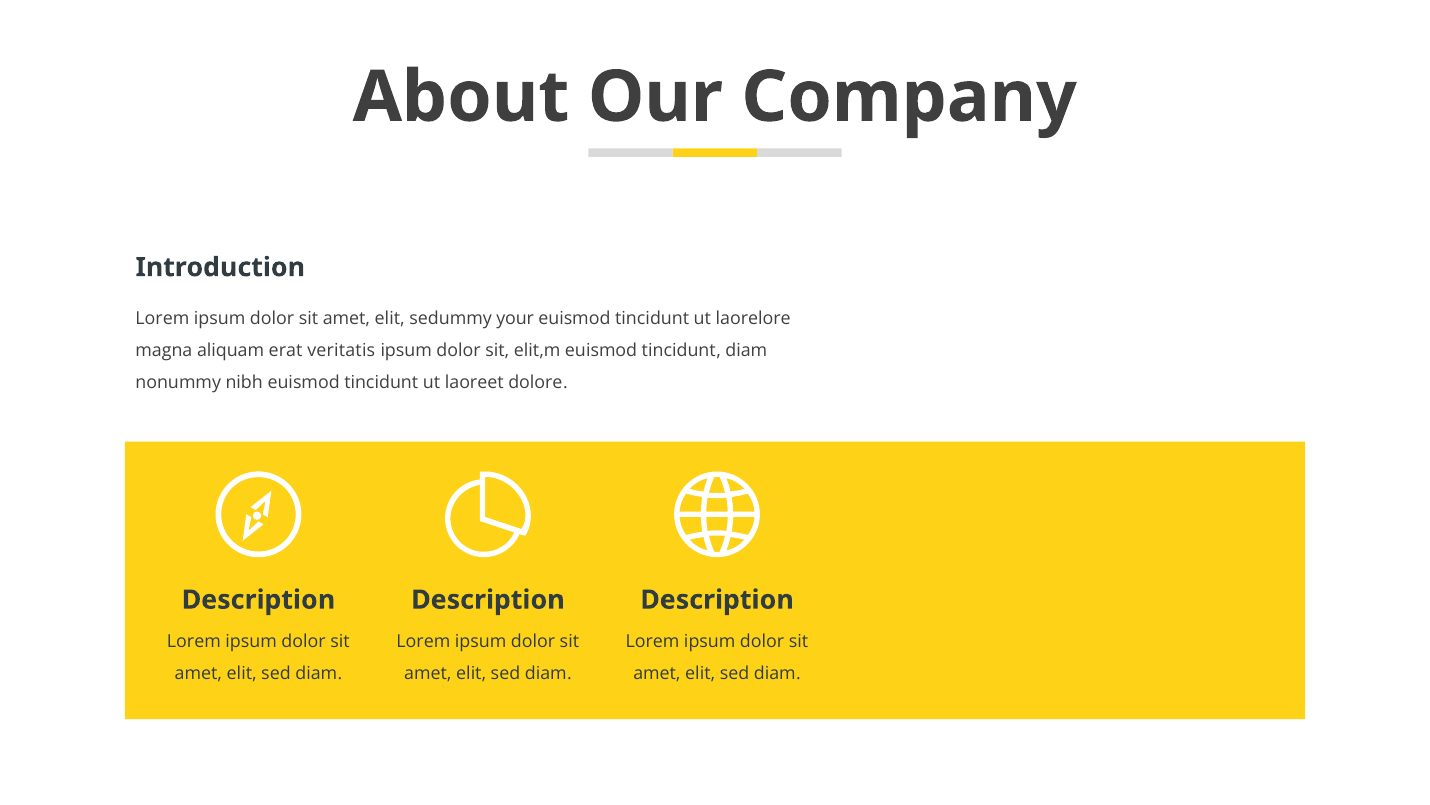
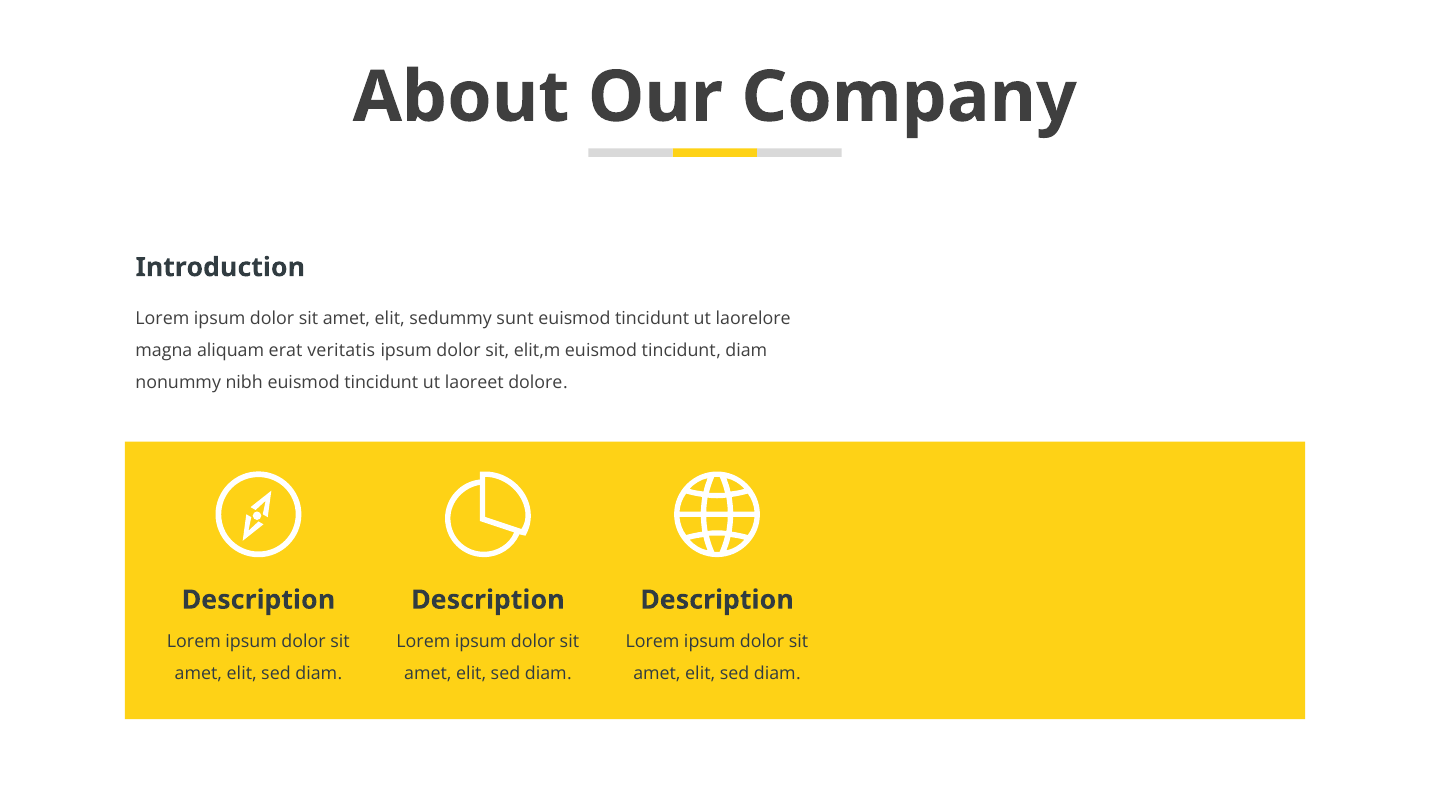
your: your -> sunt (515, 318)
